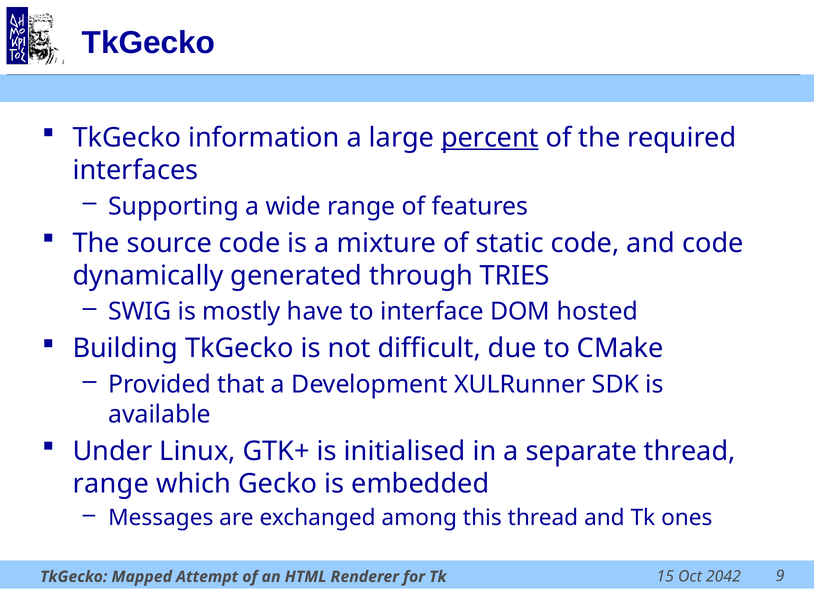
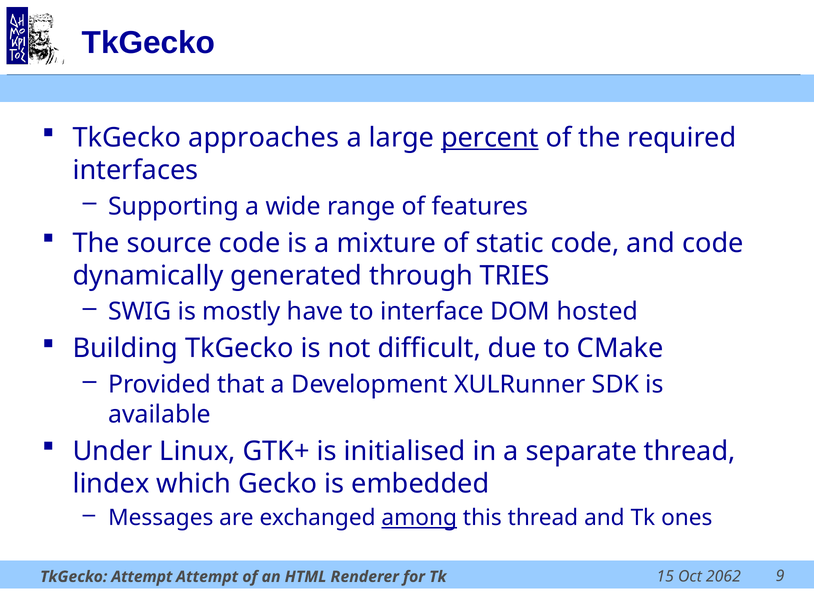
information: information -> approaches (264, 138)
range: range -> lindex (111, 483)
among underline: none -> present (419, 517)
2042: 2042 -> 2062 (723, 576)
TkGecko Mapped: Mapped -> Attempt (142, 576)
